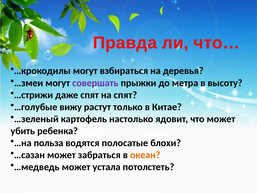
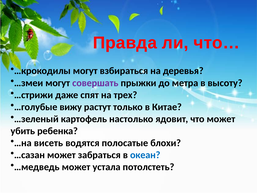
на спят: спят -> трех (125, 95)
польза: польза -> висеть (48, 143)
океан colour: orange -> blue (145, 155)
